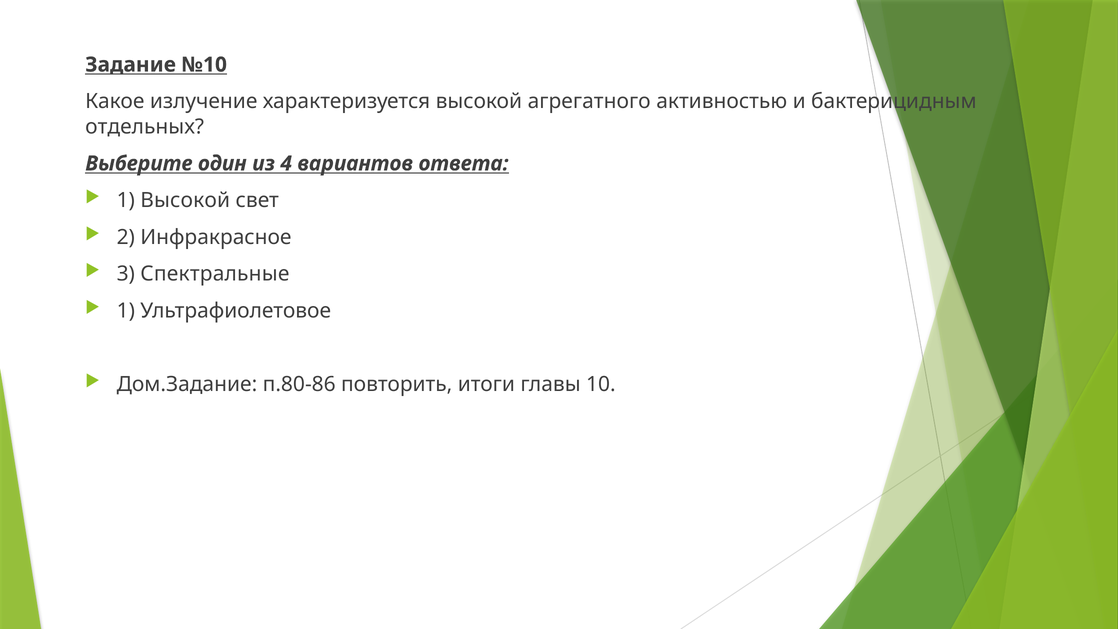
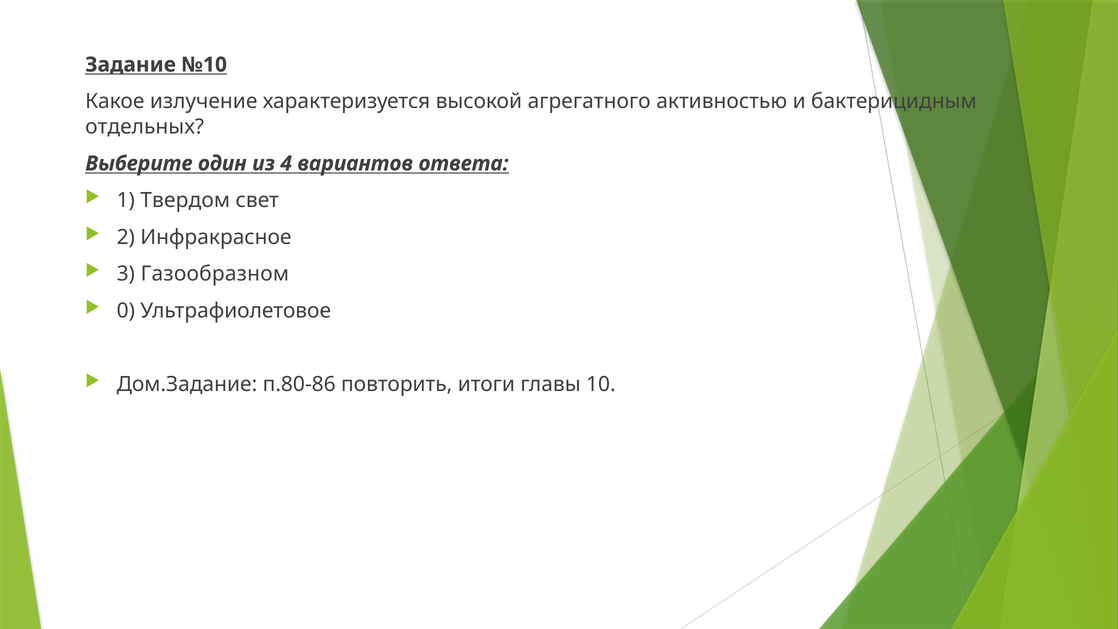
1 Высокой: Высокой -> Твердом (185, 200)
Спектральные: Спектральные -> Газообразном (215, 274)
1: 1 -> 0 (126, 311)
